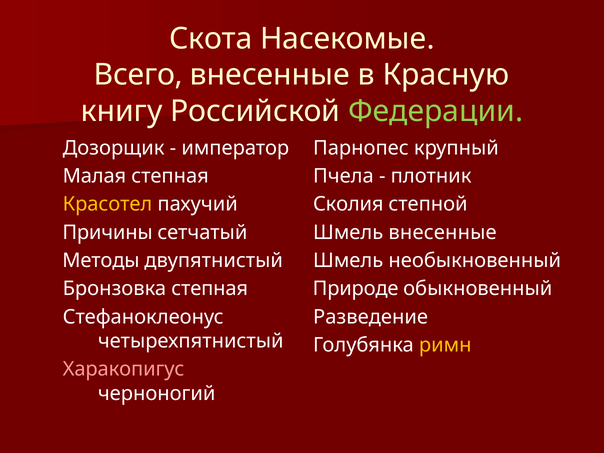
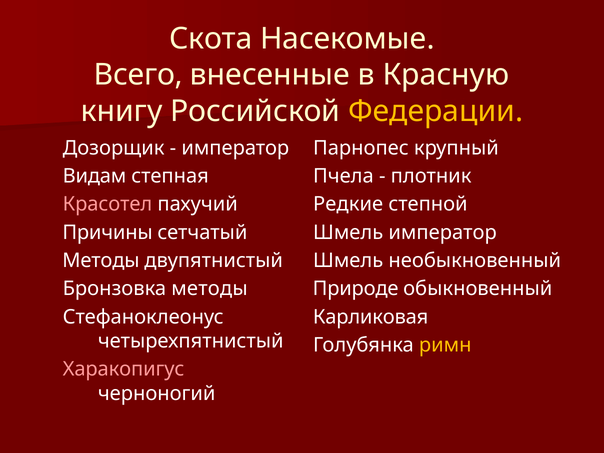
Федерации colour: light green -> yellow (436, 111)
Малая: Малая -> Видам (94, 176)
Красотел colour: yellow -> pink (107, 204)
Сколия: Сколия -> Редкие (348, 204)
Шмель внесенные: внесенные -> император (443, 232)
Бронзовка степная: степная -> методы (210, 289)
Разведение: Разведение -> Карликовая (371, 317)
